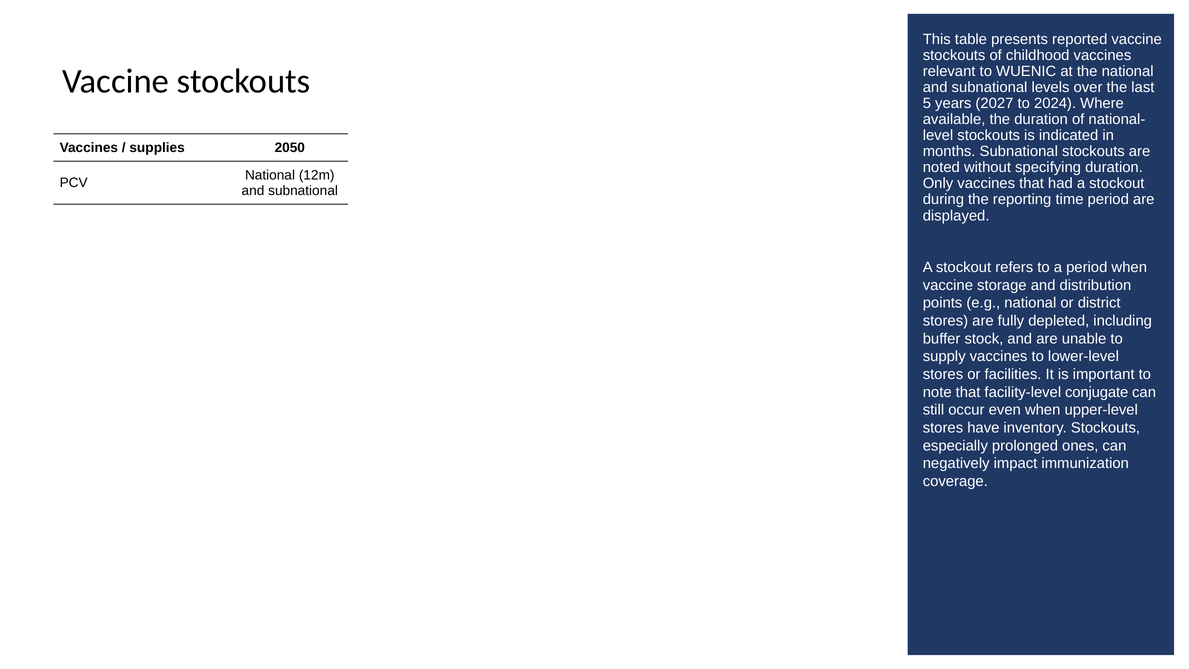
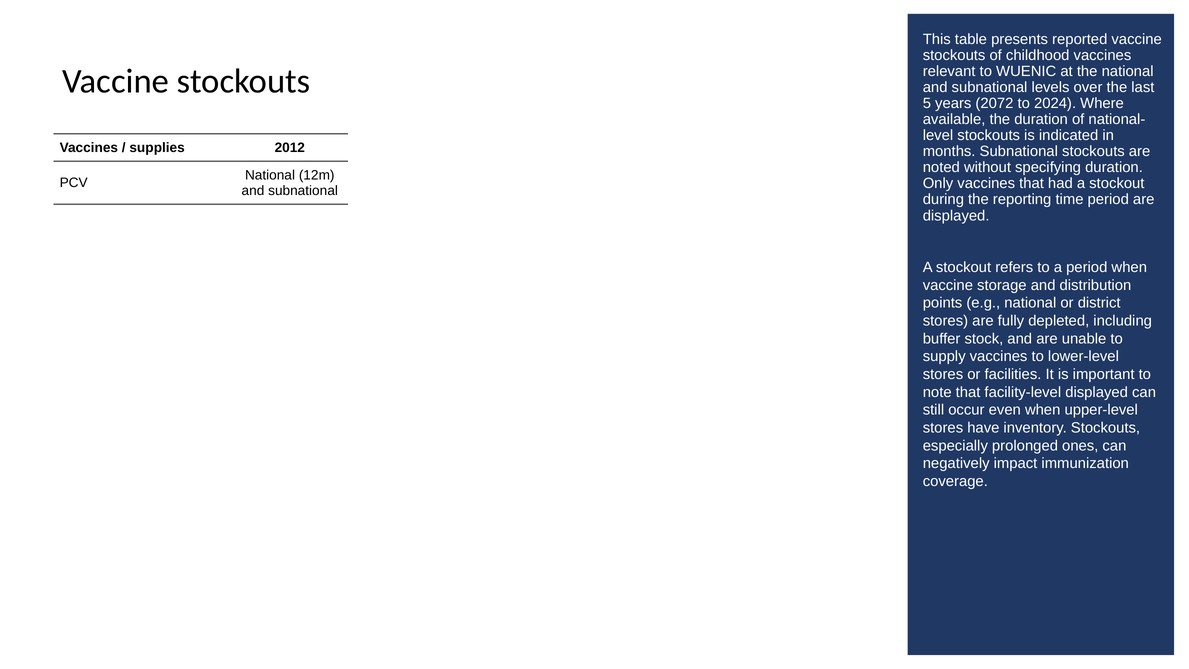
2027: 2027 -> 2072 (994, 103)
2050: 2050 -> 2012 (290, 148)
facility-level conjugate: conjugate -> displayed (1097, 392)
